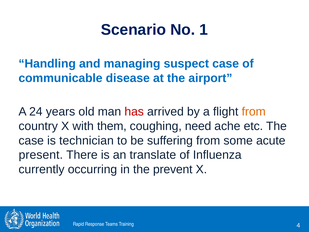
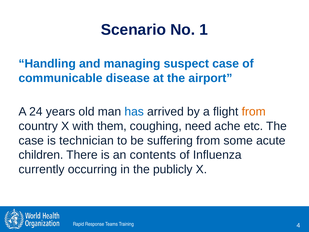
has colour: red -> blue (134, 112)
present: present -> children (41, 155)
translate: translate -> contents (153, 155)
prevent: prevent -> publicly (173, 169)
